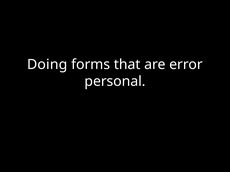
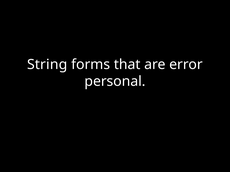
Doing: Doing -> String (47, 65)
